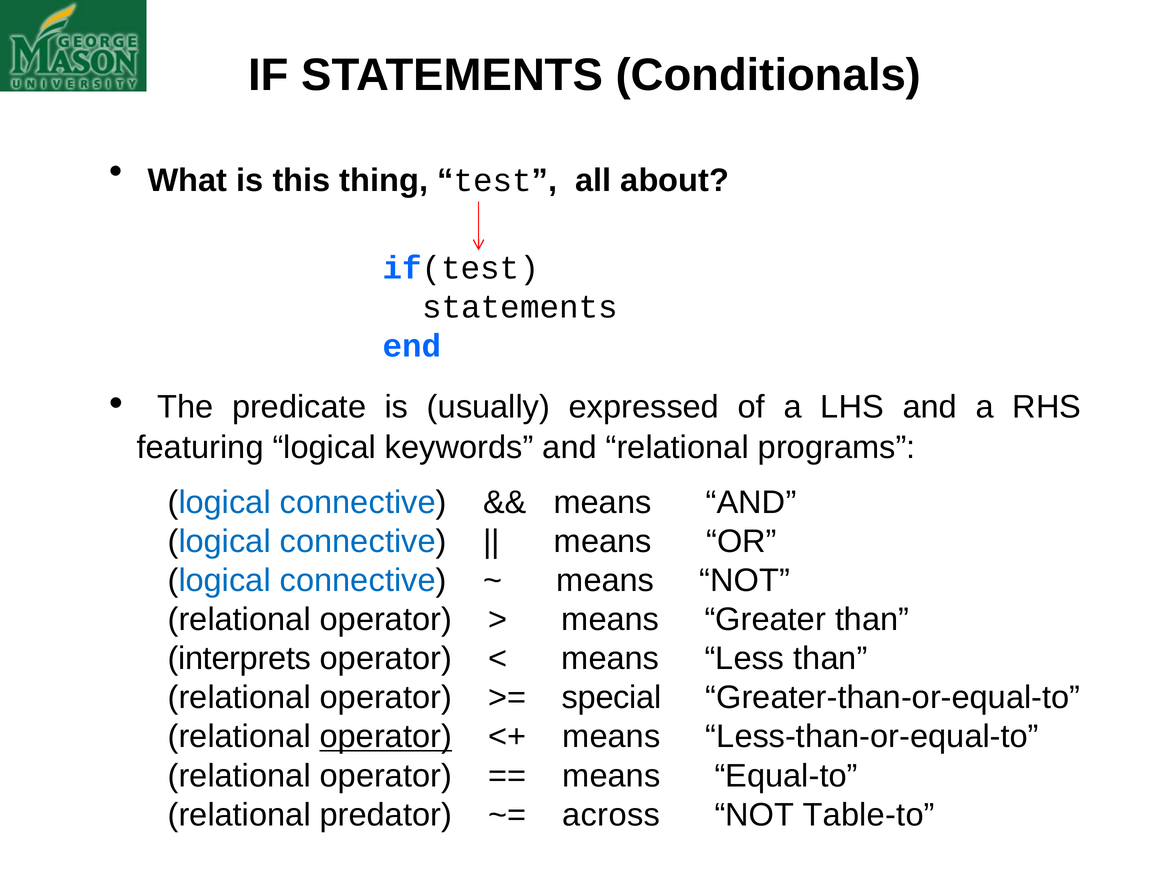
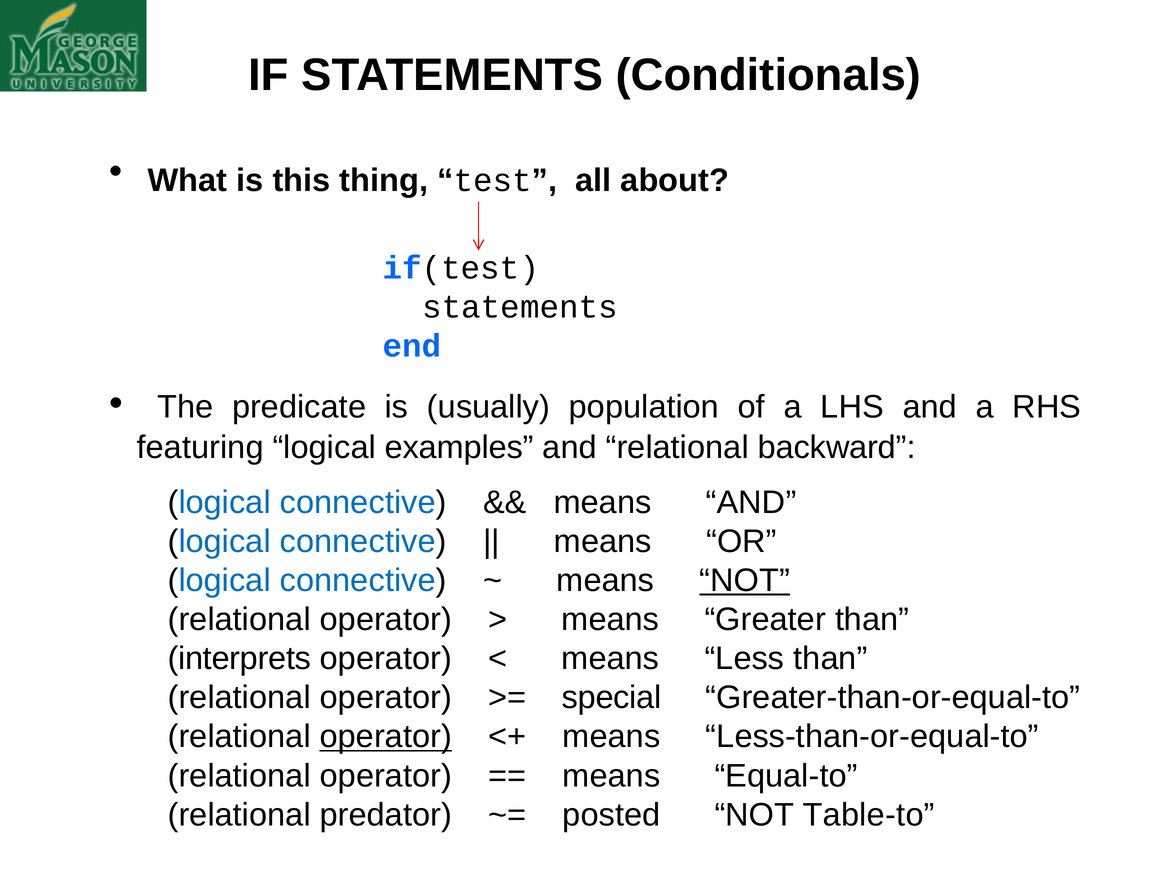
expressed: expressed -> population (644, 407)
keywords: keywords -> examples (459, 448)
programs: programs -> backward (837, 448)
NOT underline: none -> present (745, 580)
across: across -> posted (611, 815)
